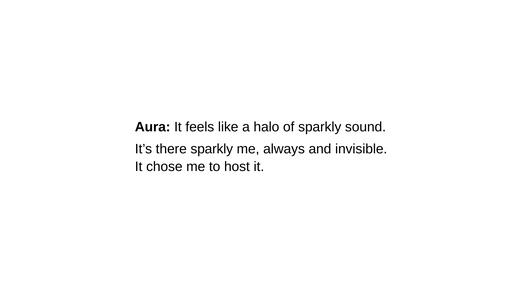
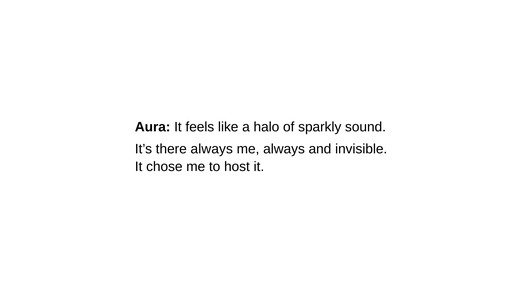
there sparkly: sparkly -> always (212, 149)
